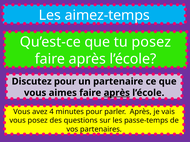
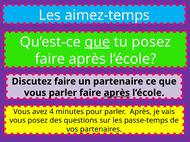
que underline: none -> present (97, 42)
Discutez pour: pour -> faire (65, 82)
vous aimes: aimes -> parler (63, 93)
